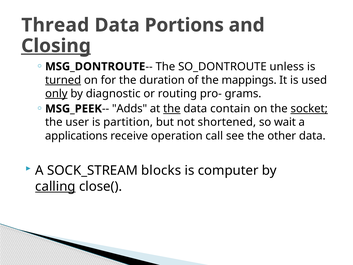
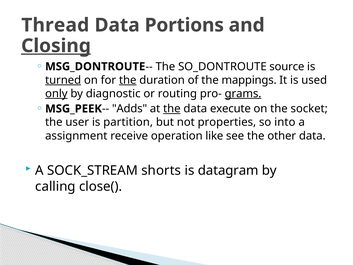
unless: unless -> source (287, 66)
the underline: none -> present (128, 80)
grams underline: none -> present (243, 94)
contain: contain -> execute (230, 109)
socket underline: present -> none (309, 109)
shortened: shortened -> properties (227, 122)
wait: wait -> into (285, 122)
applications: applications -> assignment (76, 136)
call: call -> like (214, 136)
blocks: blocks -> shorts (161, 170)
computer: computer -> datagram (228, 170)
calling underline: present -> none (55, 186)
